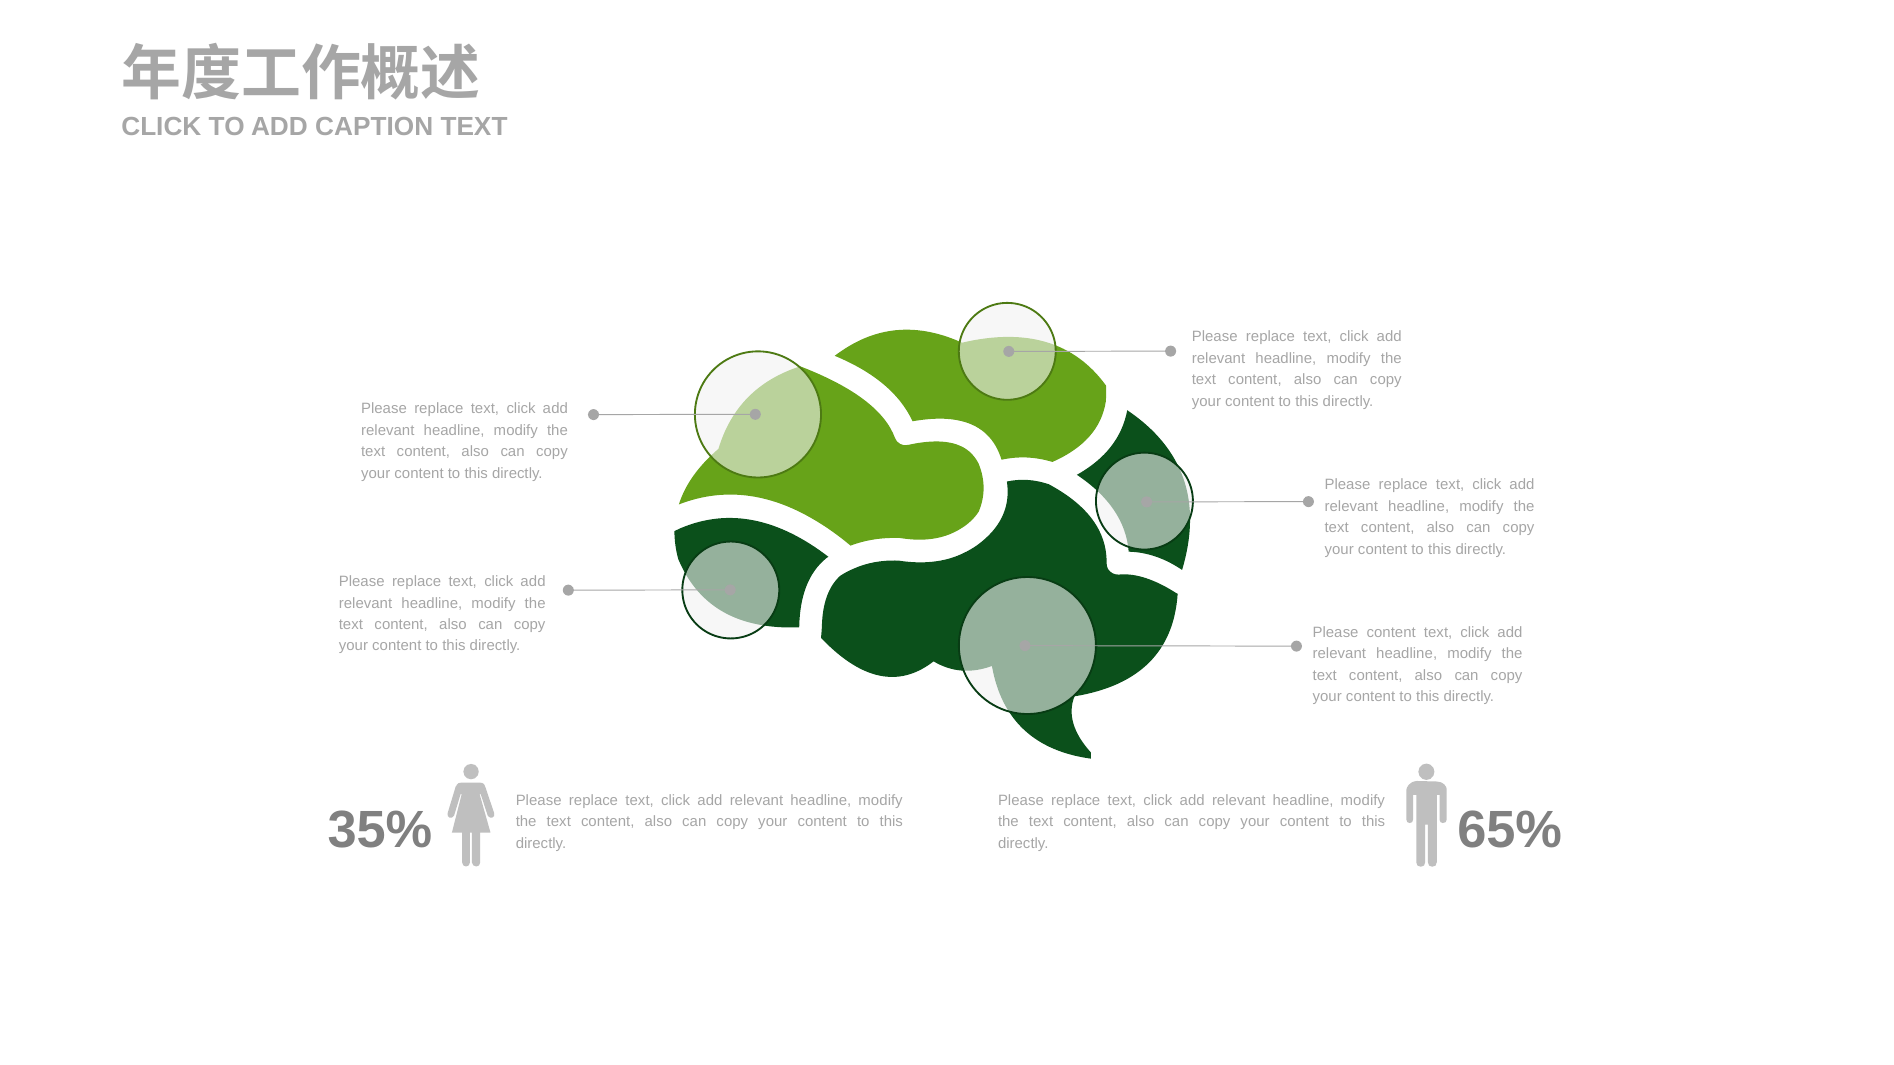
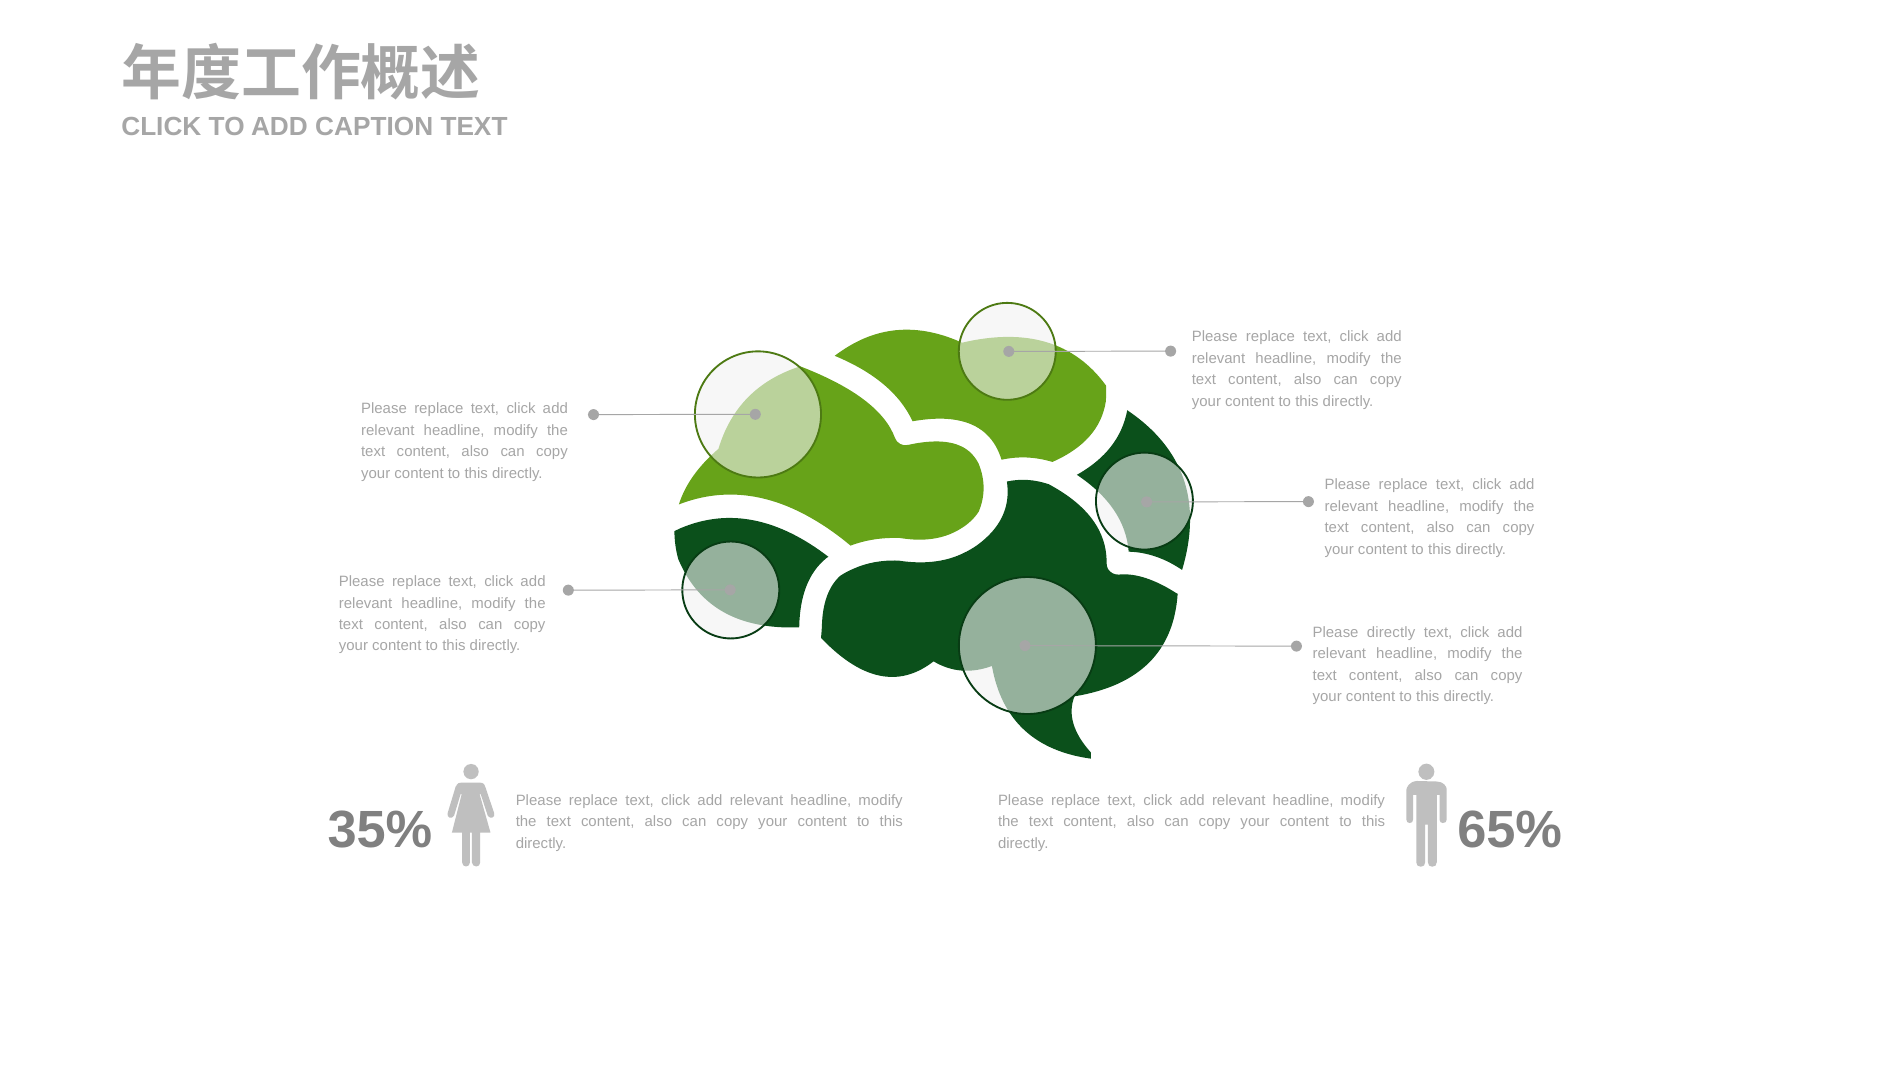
Please content: content -> directly (1391, 633)
